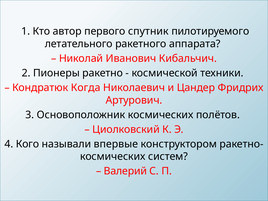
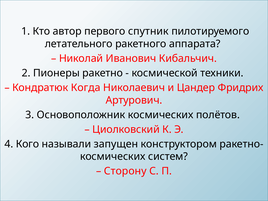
впервые: впервые -> запущен (116, 144)
Валерий: Валерий -> Сторону (125, 171)
